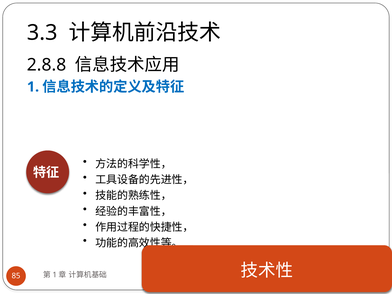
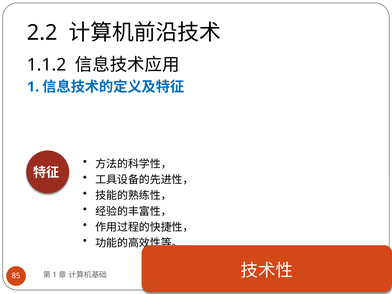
3.3: 3.3 -> 2.2 (42, 33)
2.8.8: 2.8.8 -> 1.1.2 (47, 65)
